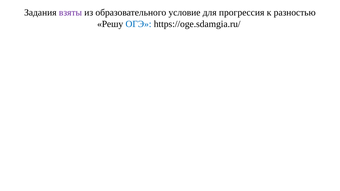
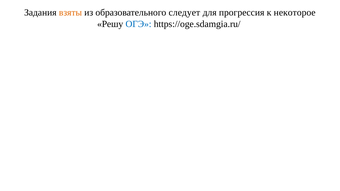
взяты colour: purple -> orange (70, 13)
условие: условие -> следует (184, 13)
разностью: разностью -> некоторое (295, 13)
